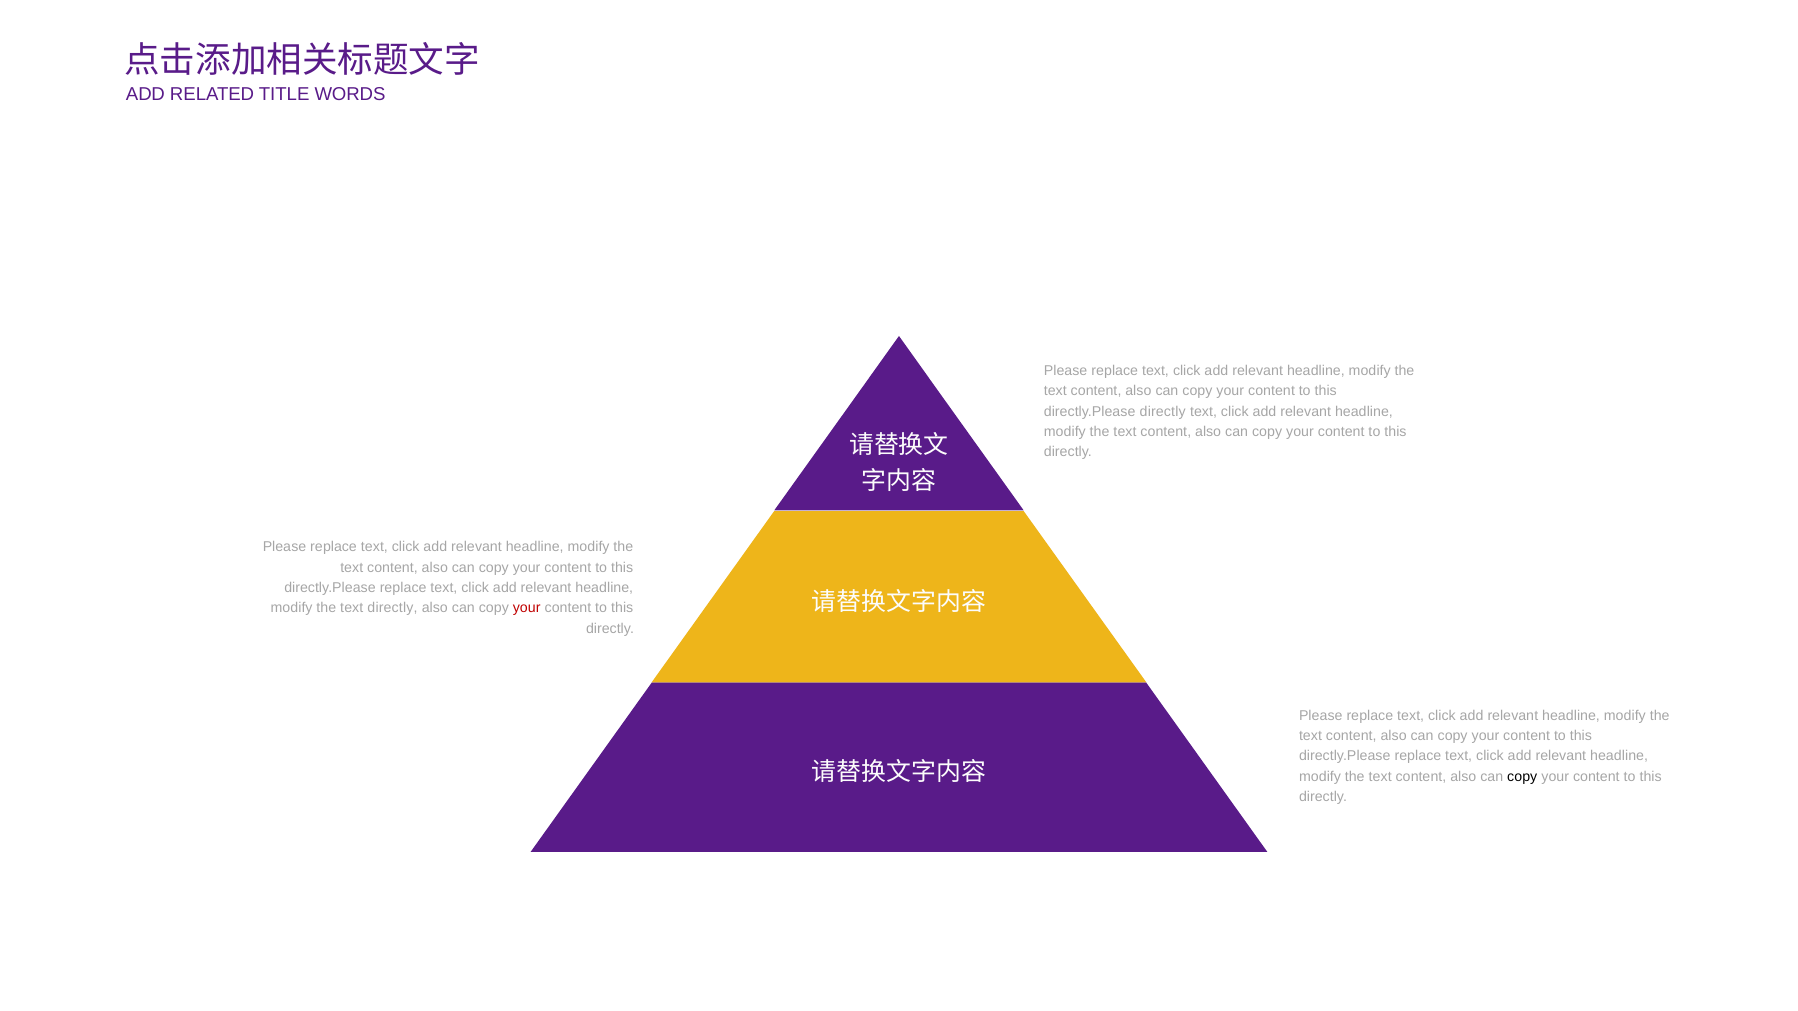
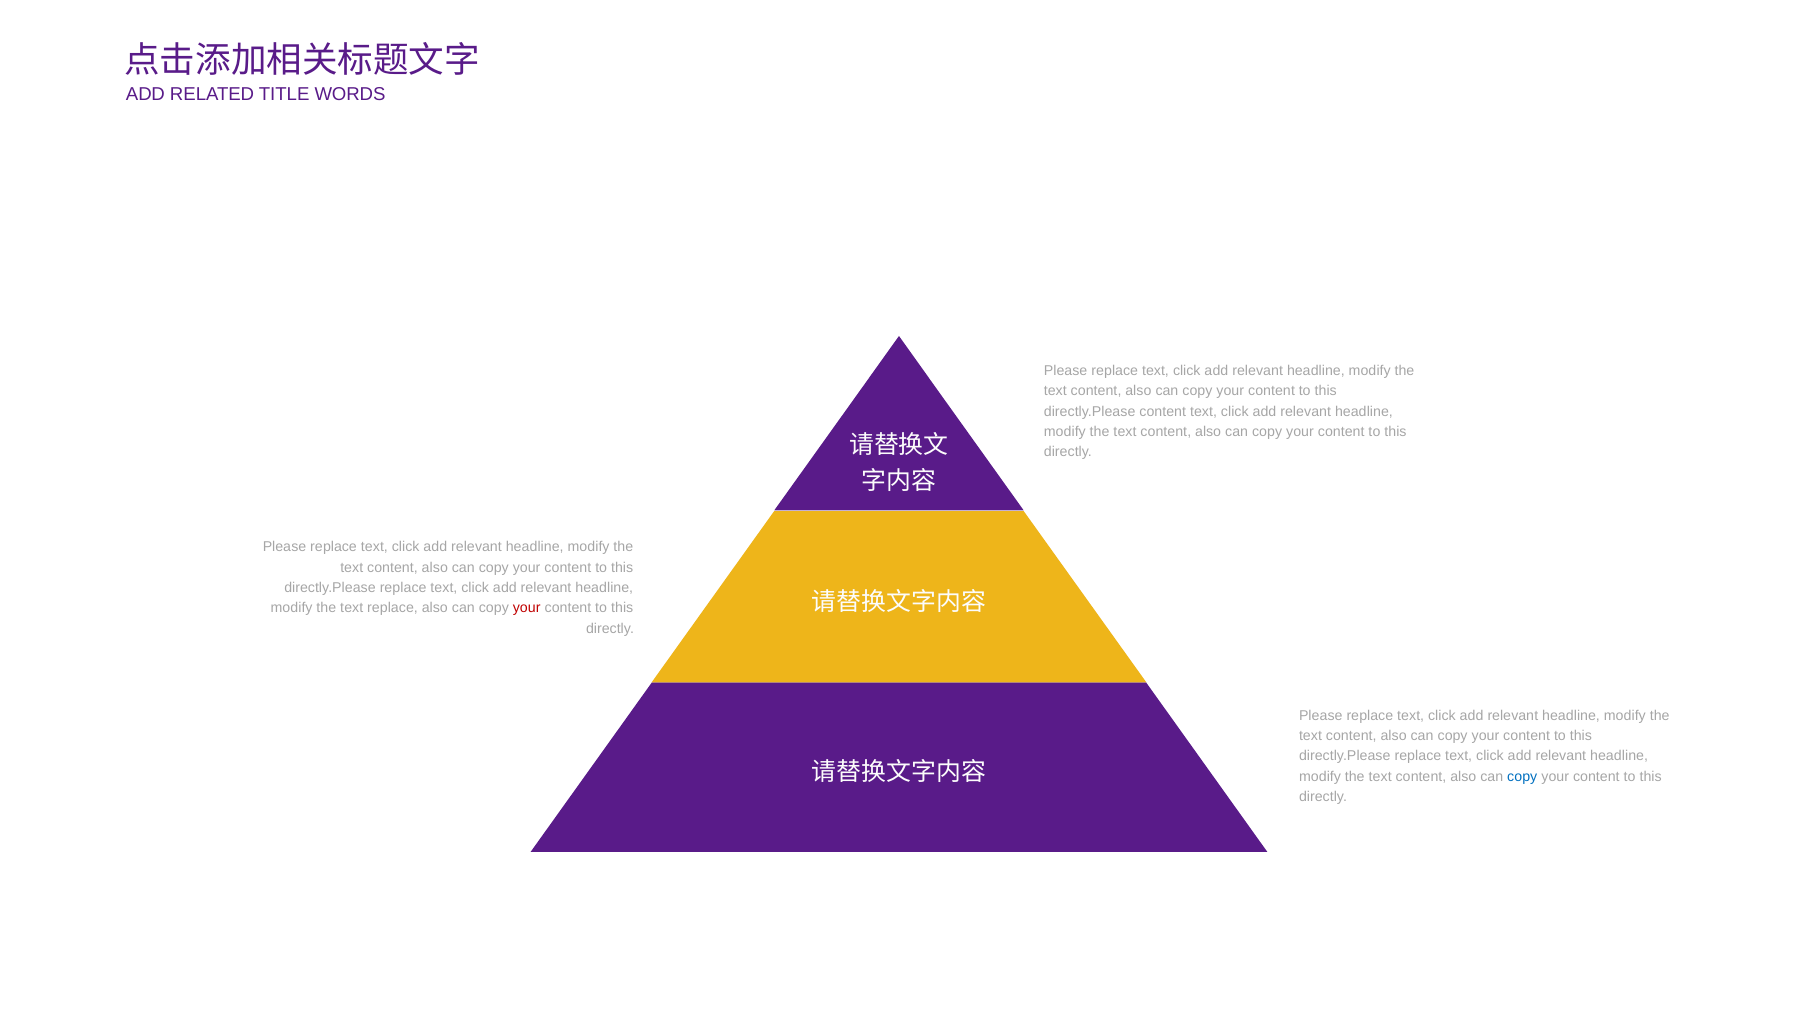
directly.Please directly: directly -> content (1163, 412)
text directly: directly -> replace (393, 608)
copy colour: black -> blue (1522, 777)
